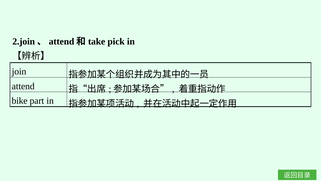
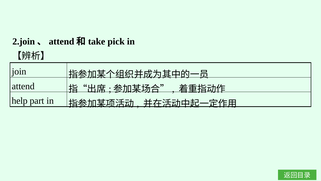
bike: bike -> help (20, 101)
